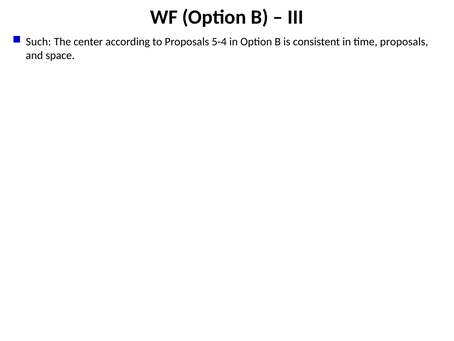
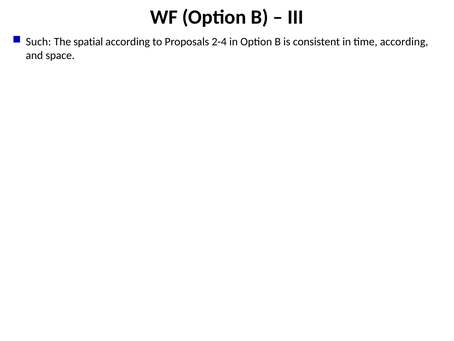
center: center -> spatial (88, 42)
5-4: 5-4 -> 2-4 (219, 42)
time proposals: proposals -> according (404, 42)
